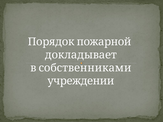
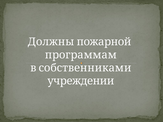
Порядок: Порядок -> Должны (51, 42)
докладывает: докладывает -> программам (81, 55)
